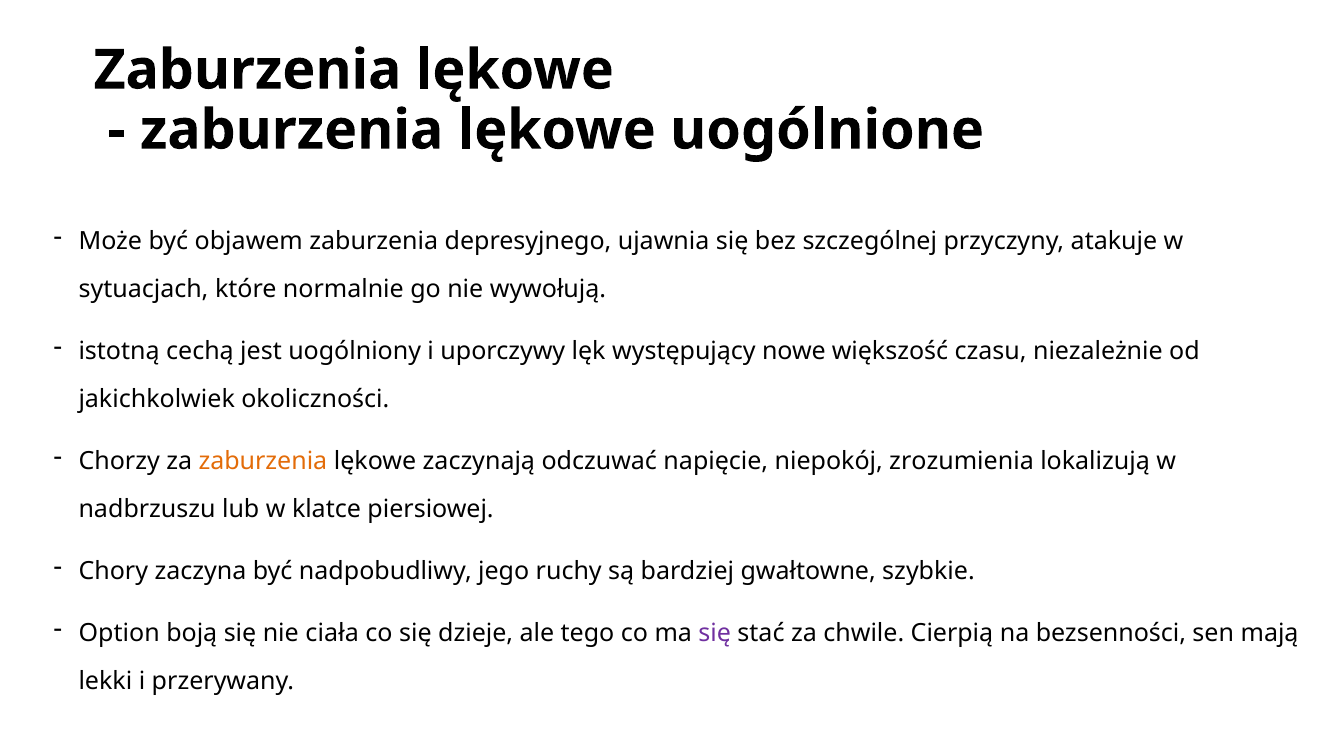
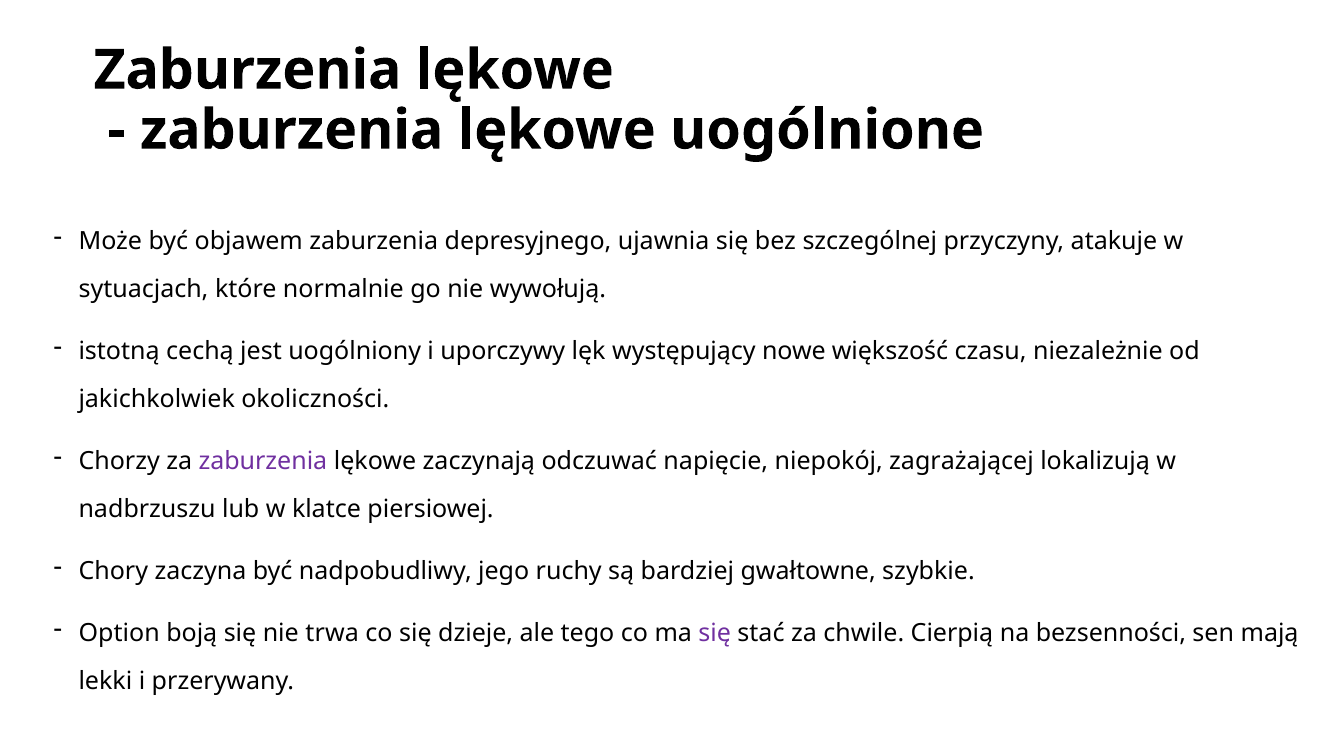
zaburzenia colour: orange -> purple (263, 461)
zrozumienia: zrozumienia -> zagrażającej (962, 461)
ciała: ciała -> trwa (332, 633)
